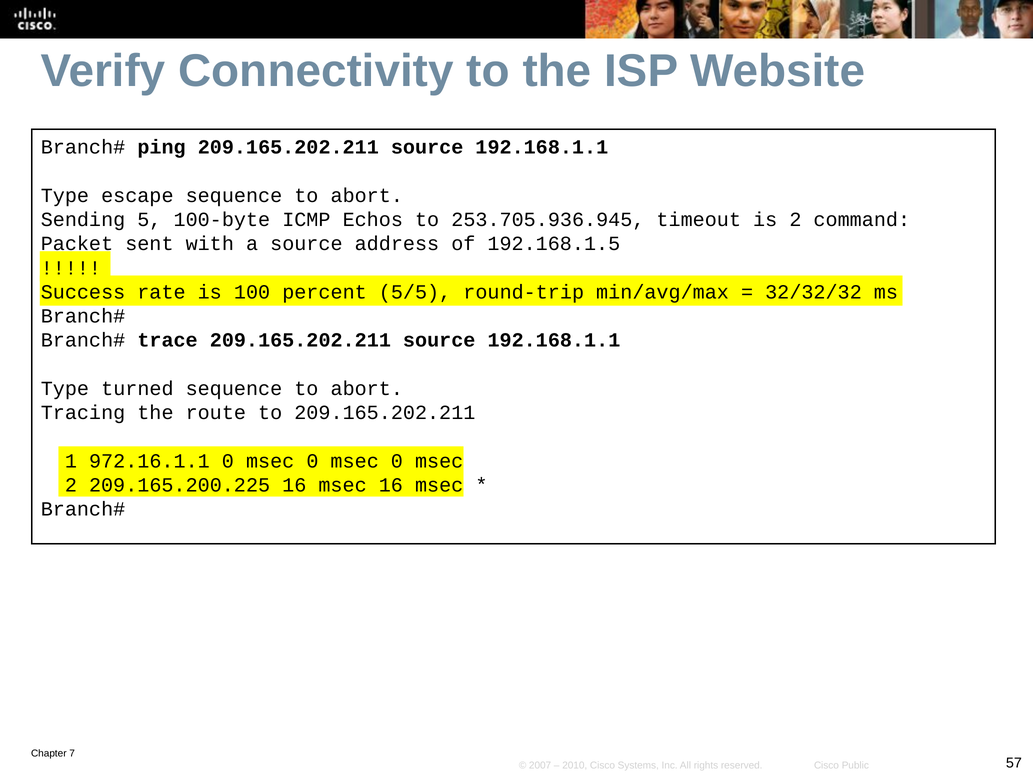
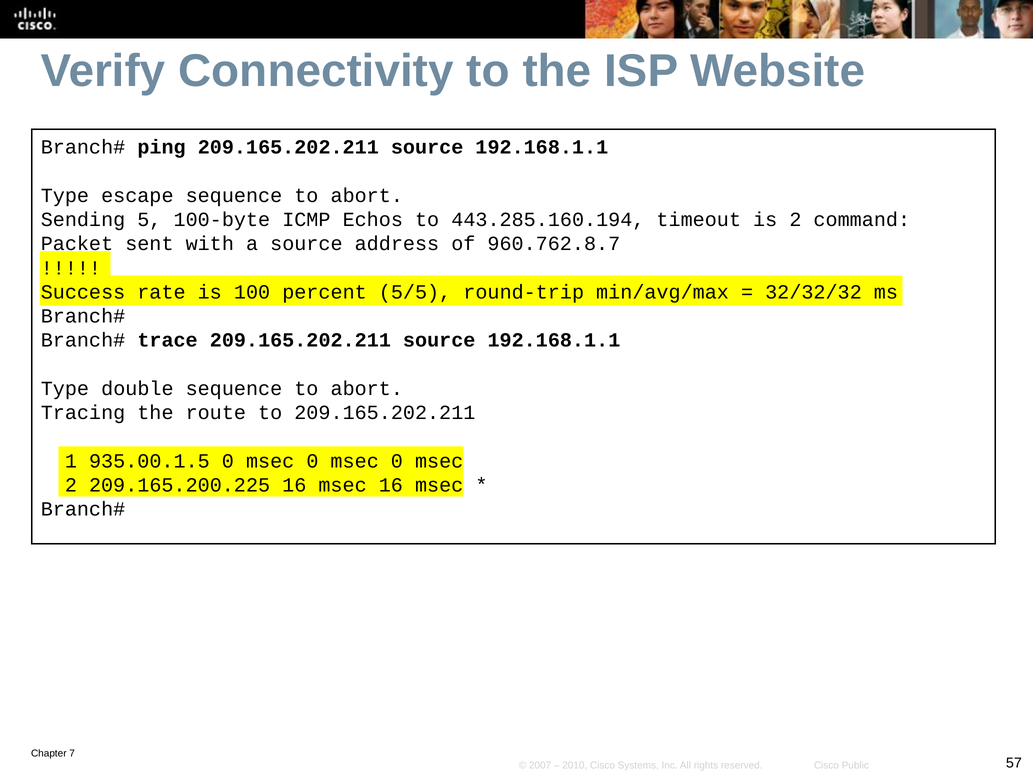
253.705.936.945: 253.705.936.945 -> 443.285.160.194 (548, 220)
192.168.1.5: 192.168.1.5 -> 960.762.8.7 (554, 244)
turned: turned -> double (137, 388)
972.16.1.1: 972.16.1.1 -> 935.00.1.5 (149, 461)
